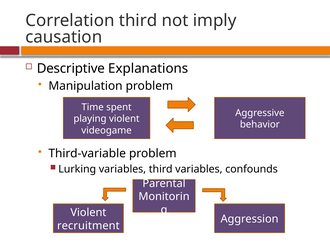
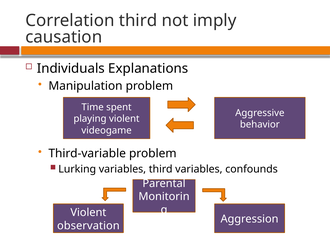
Descriptive: Descriptive -> Individuals (71, 68)
recruitment: recruitment -> observation (88, 225)
